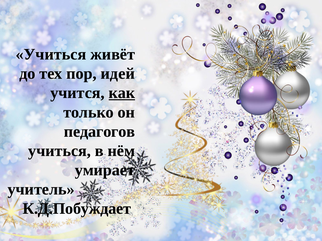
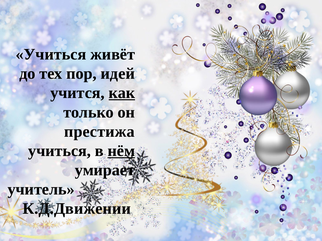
педагогов: педагогов -> престижа (99, 132)
нём underline: none -> present (121, 151)
К.Д.Побуждает: К.Д.Побуждает -> К.Д.Движении (77, 209)
